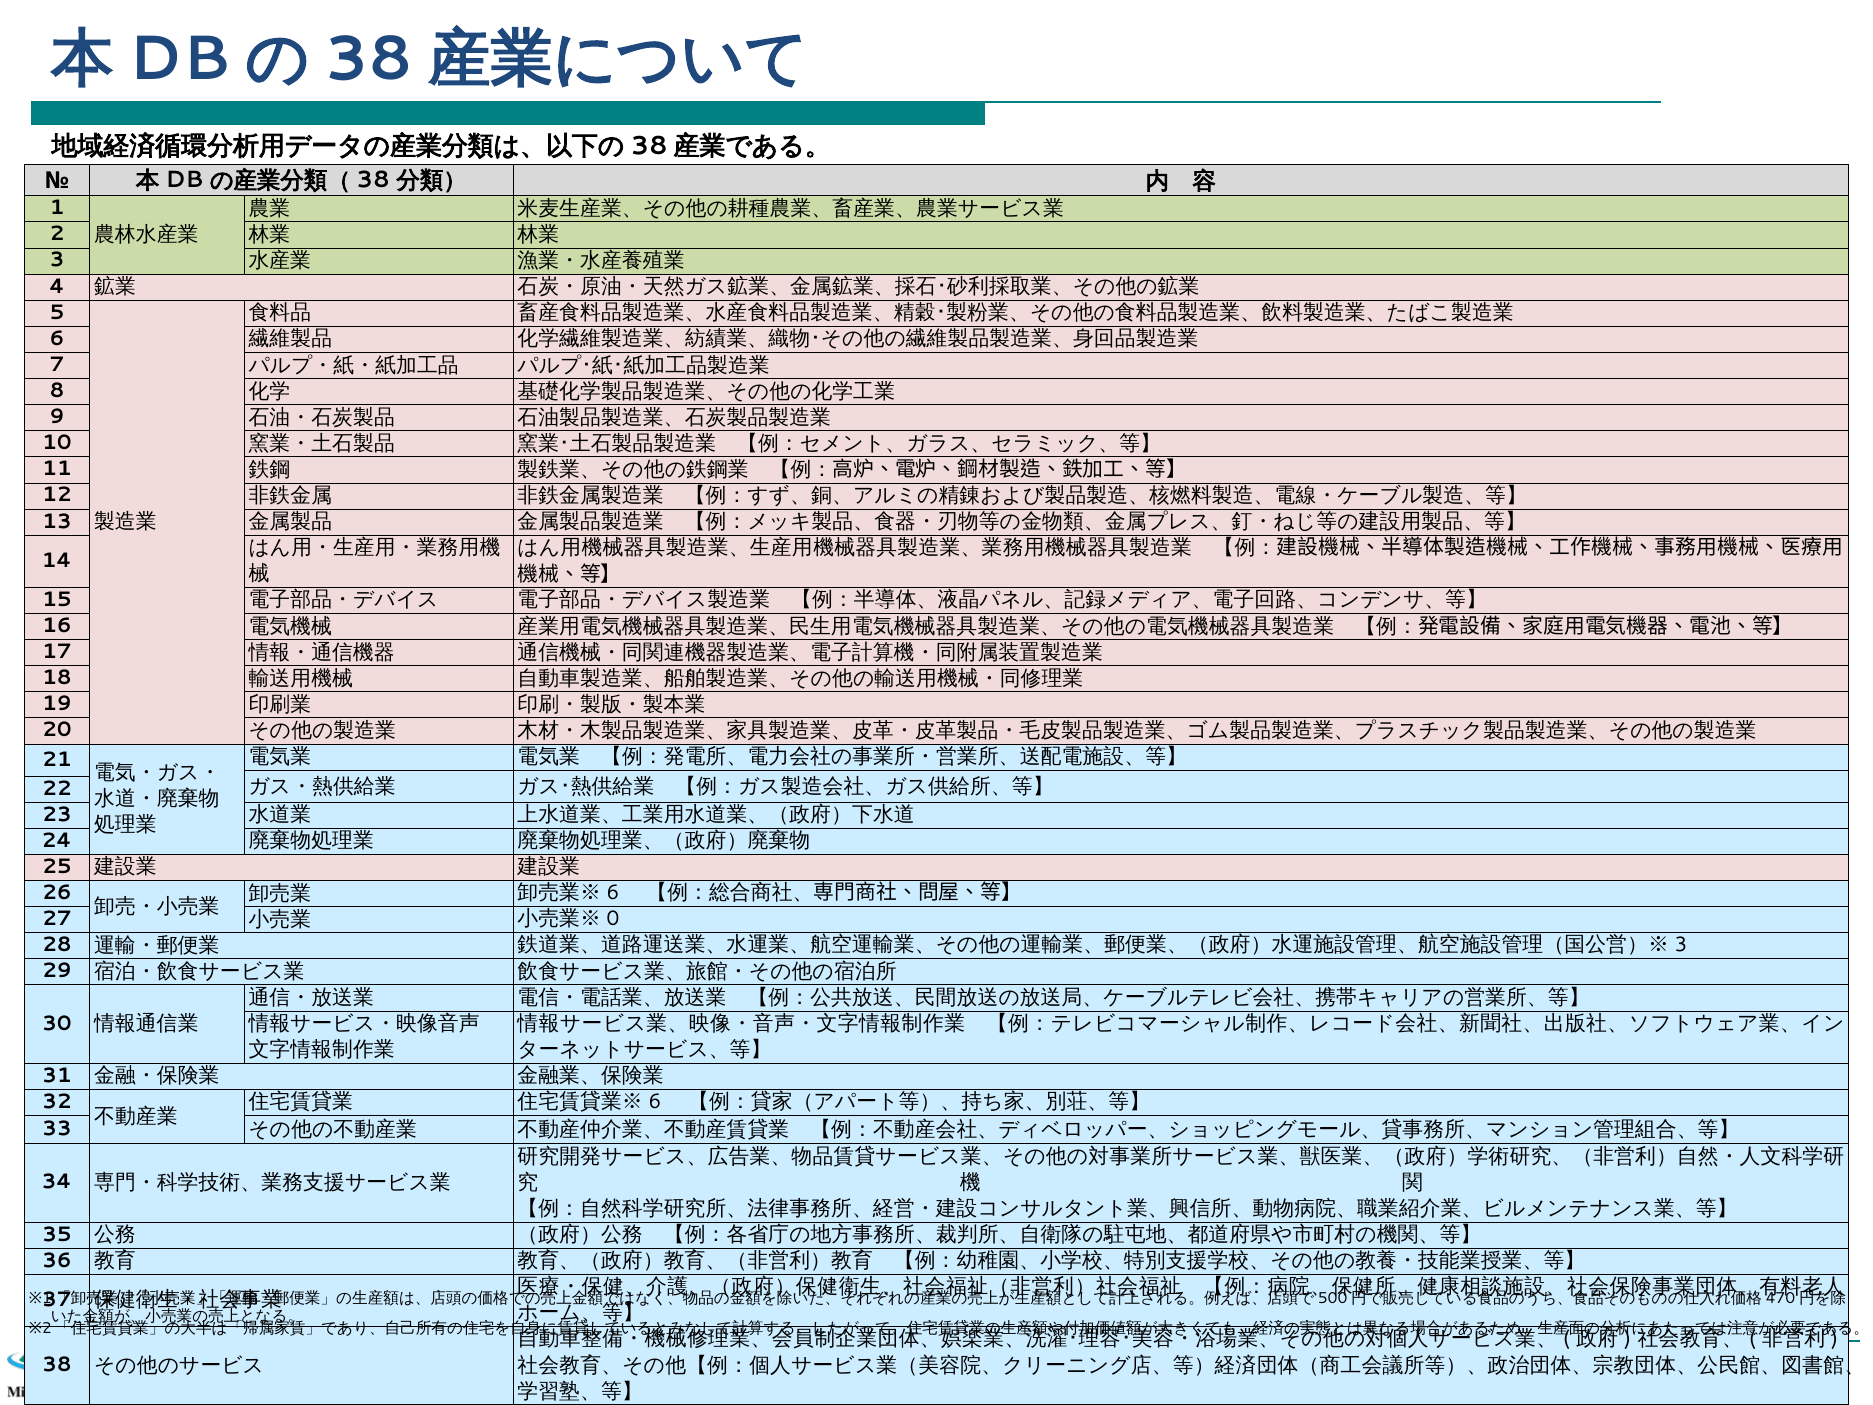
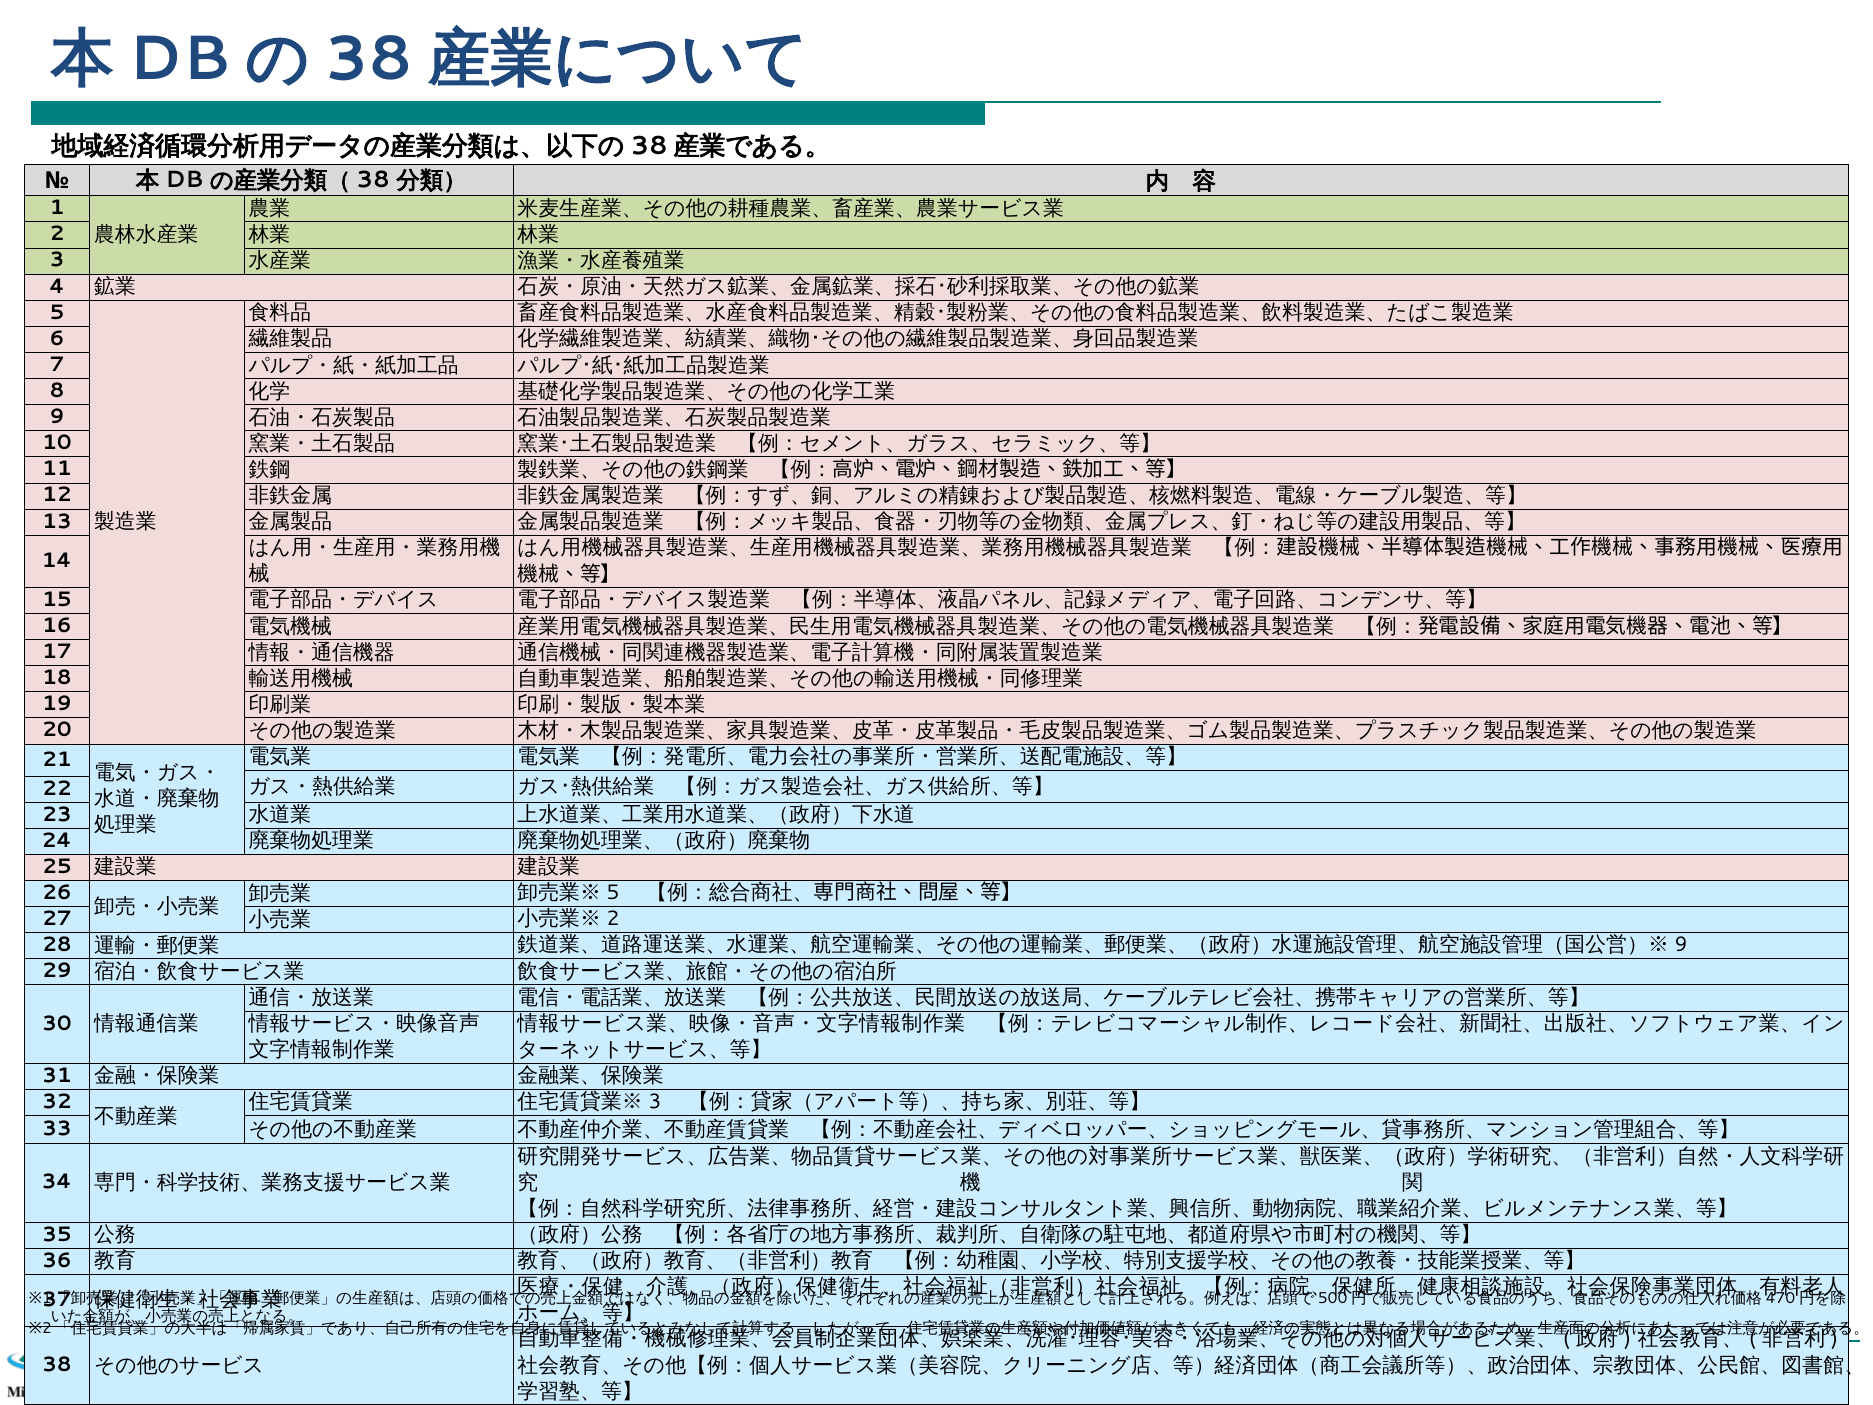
6: 6 -> 5 (613, 892)
0: 0 -> 2 (613, 919)
3: 3 -> 9 (1681, 945)
6: 6 -> 3 (655, 1101)
